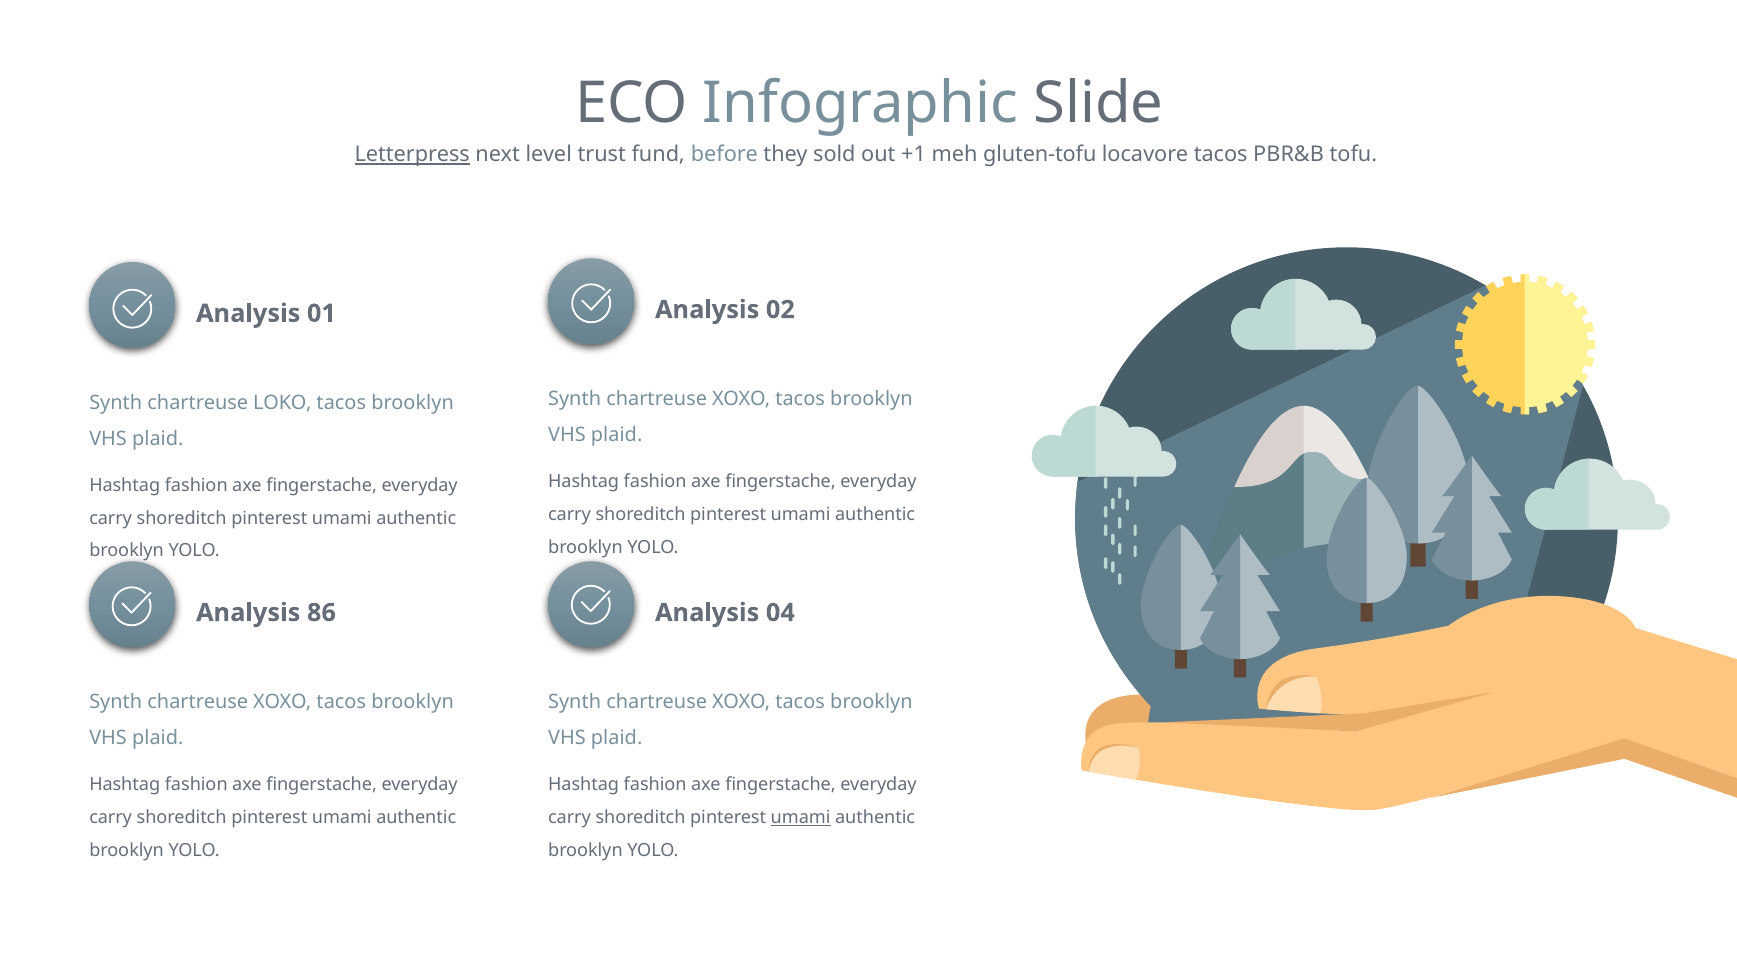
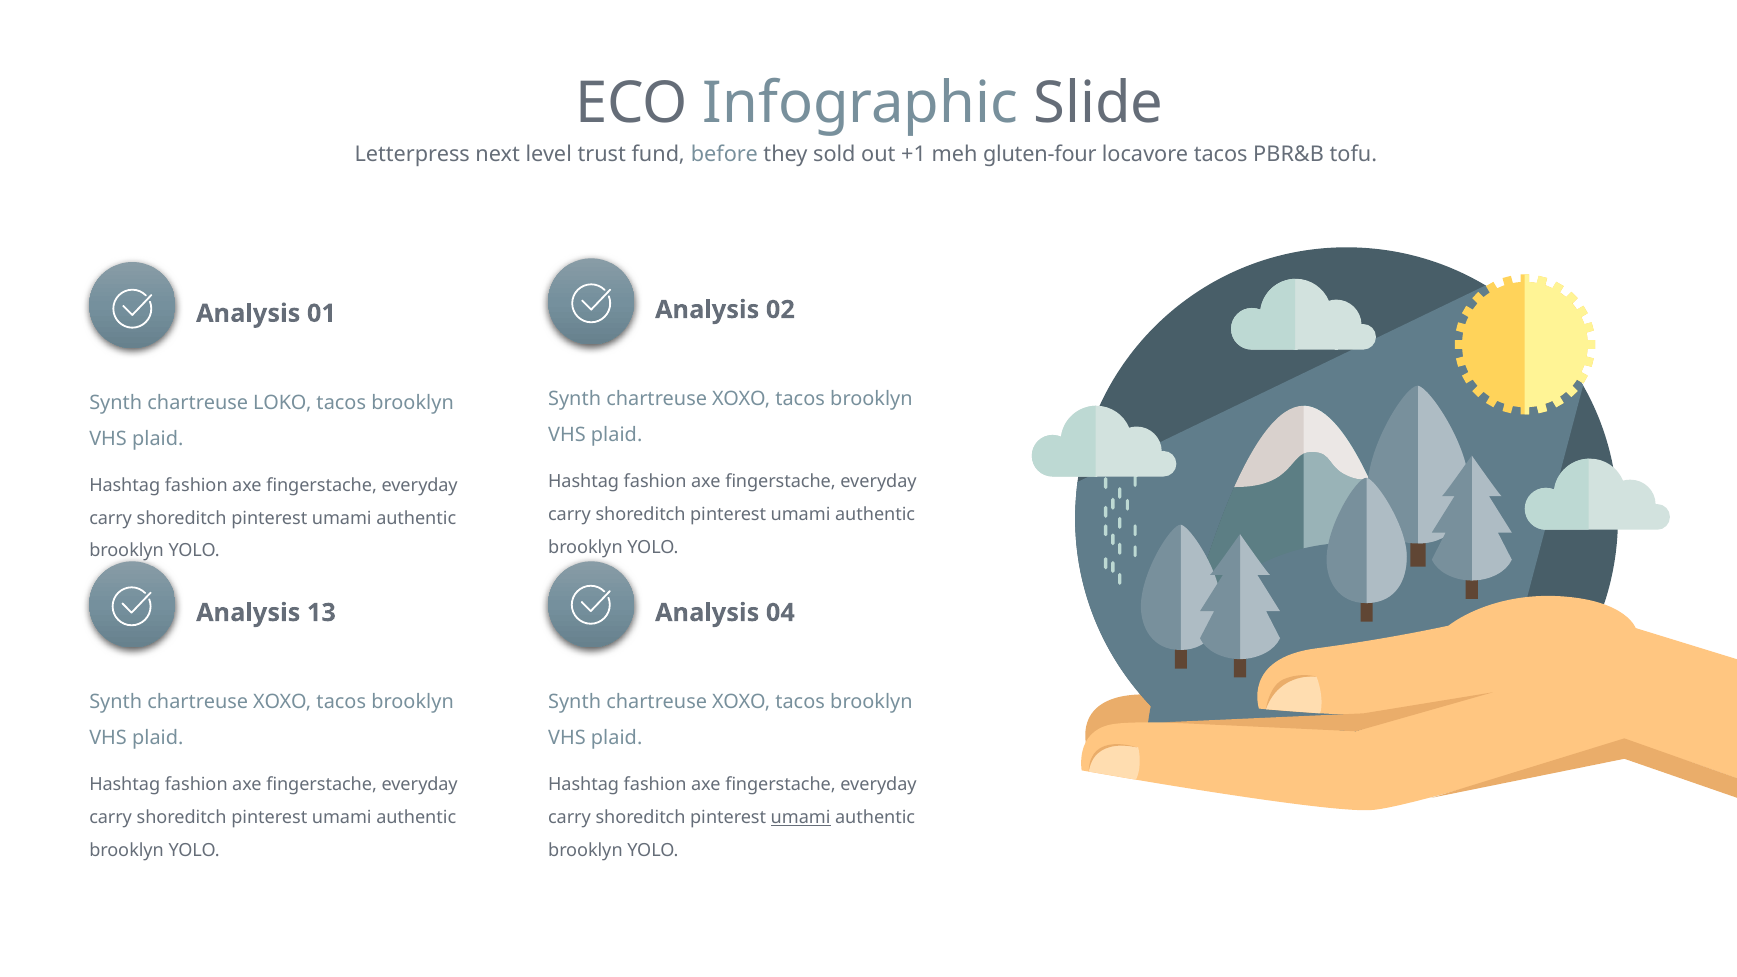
Letterpress underline: present -> none (412, 155)
gluten-tofu: gluten-tofu -> gluten-four (1040, 155)
86: 86 -> 13 (321, 613)
